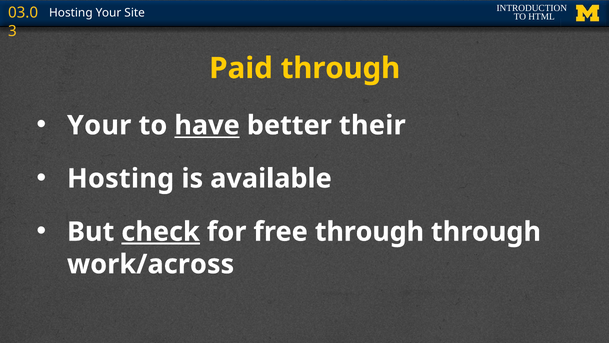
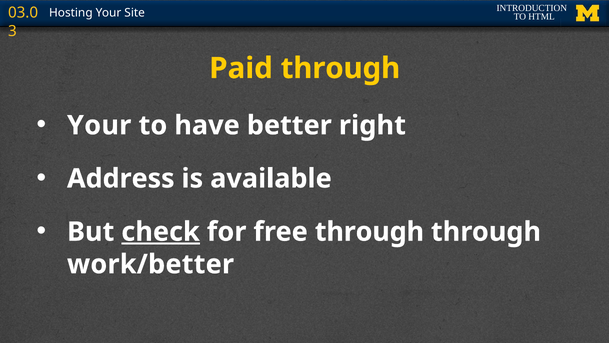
have underline: present -> none (207, 125)
their: their -> right (372, 125)
Hosting: Hosting -> Address (121, 178)
work/across: work/across -> work/better (151, 264)
